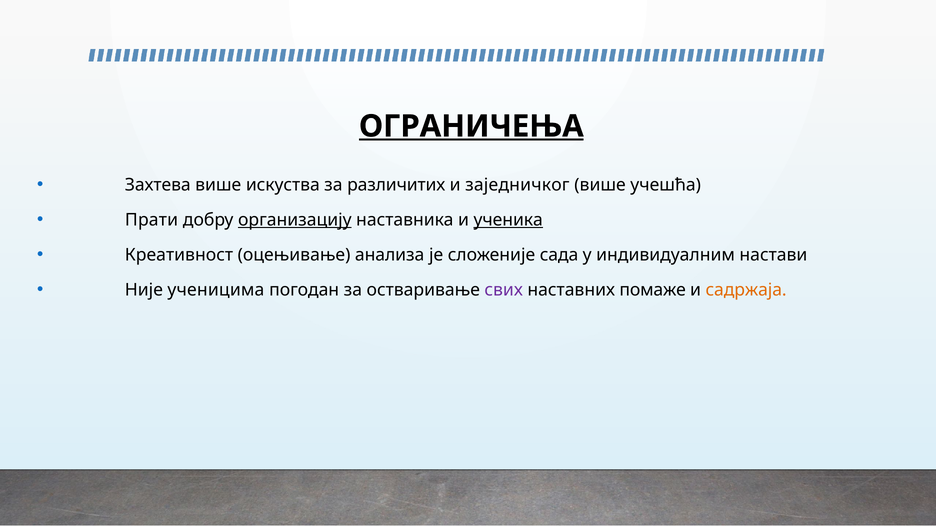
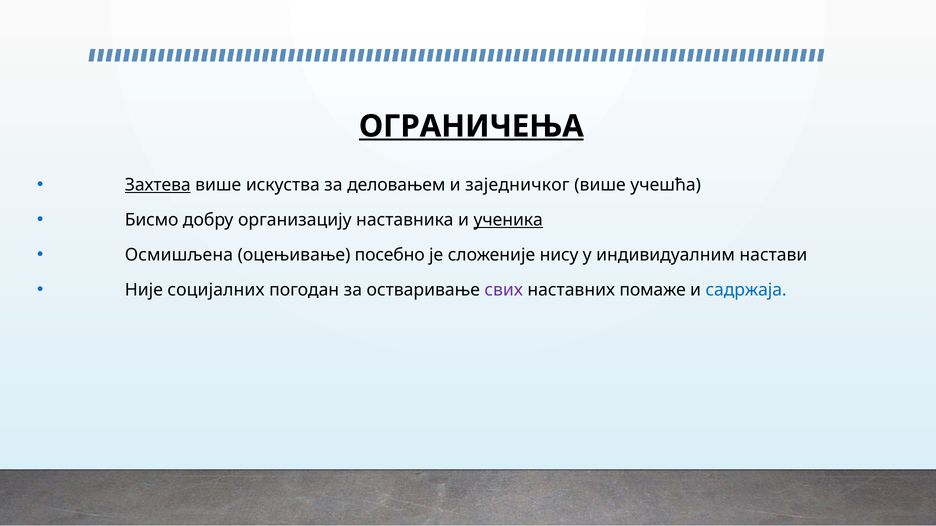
Захтева underline: none -> present (158, 185)
различитих: различитих -> деловањем (396, 185)
Прати: Прати -> Бисмо (152, 220)
организацију underline: present -> none (295, 220)
Креативност: Креативност -> Осмишљена (179, 255)
анализа: анализа -> посебно (390, 255)
сада: сада -> нису (559, 255)
ученицима: ученицима -> социјалних (216, 290)
садржаја colour: orange -> blue (746, 290)
